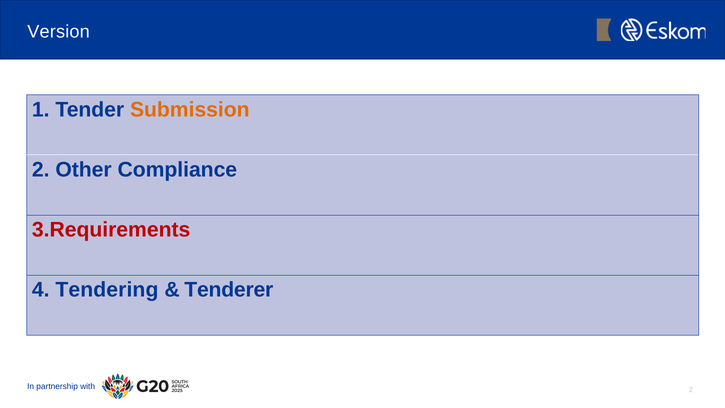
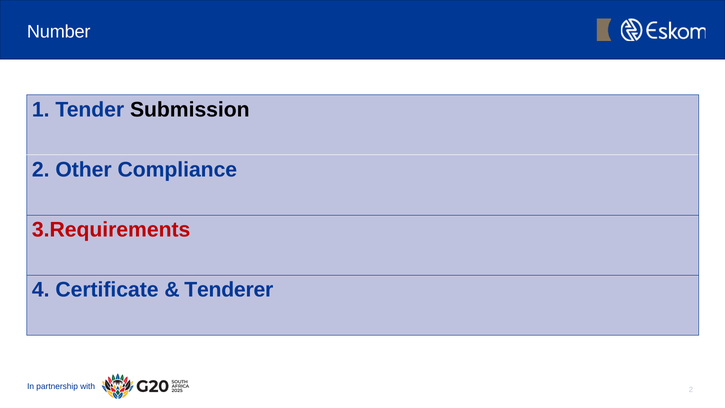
Version: Version -> Number (59, 32)
Submission colour: orange -> black (190, 110)
Tendering: Tendering -> Certificate (107, 290)
